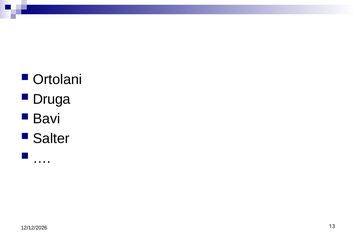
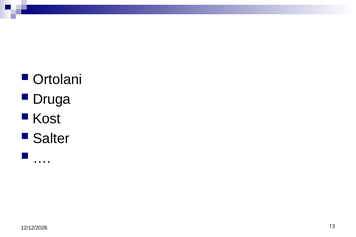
Bavi: Bavi -> Kost (47, 119)
